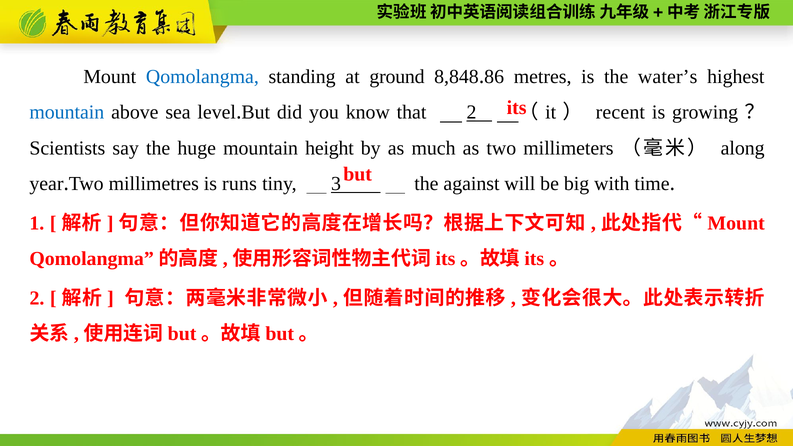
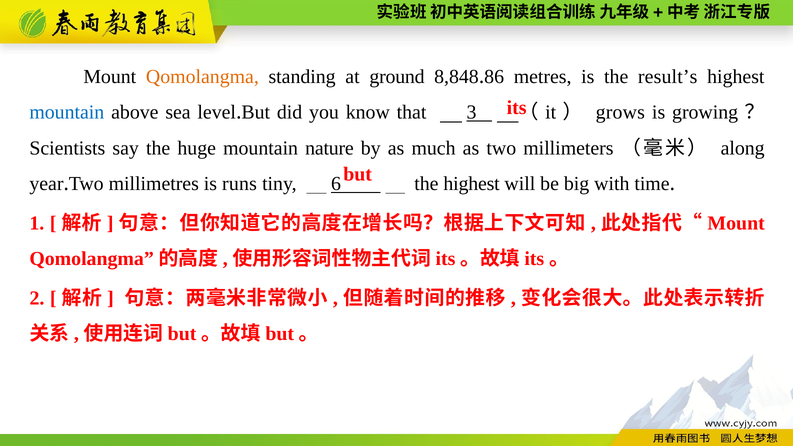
Qomolangma colour: blue -> orange (202, 77)
water’s: water’s -> result’s (668, 77)
that 2: 2 -> 3 (472, 112)
recent: recent -> grows (620, 112)
height: height -> nature (329, 148)
3: 3 -> 6 (336, 184)
the against: against -> highest (472, 184)
